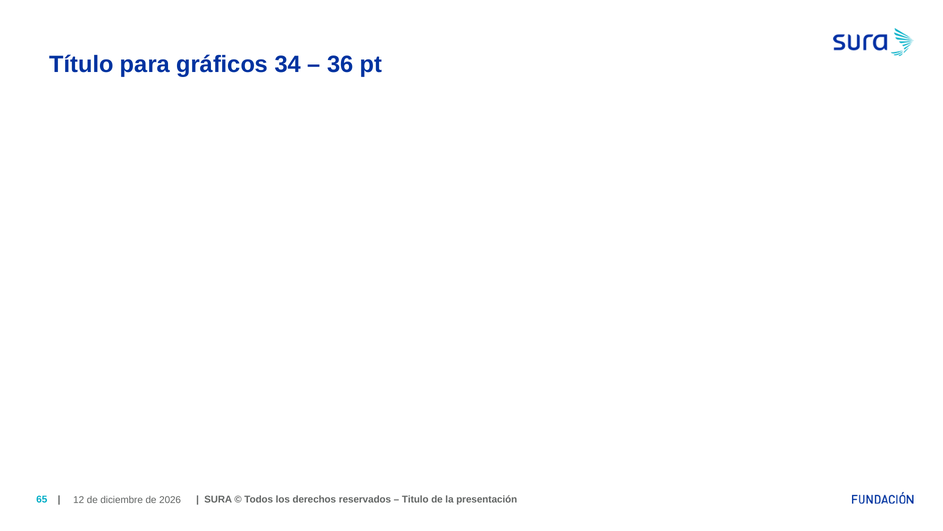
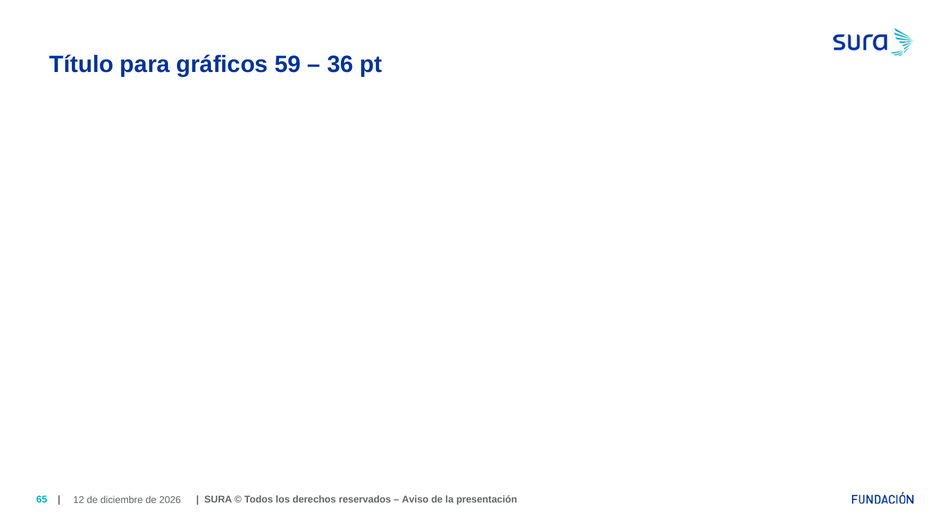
34: 34 -> 59 (288, 65)
Titulo: Titulo -> Aviso (415, 499)
